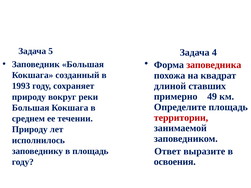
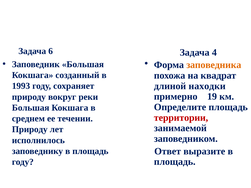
5: 5 -> 6 (51, 51)
заповедника colour: red -> orange (214, 65)
ставших: ставших -> находки (207, 86)
49: 49 -> 19 (212, 97)
освоения: освоения -> площадь (175, 162)
